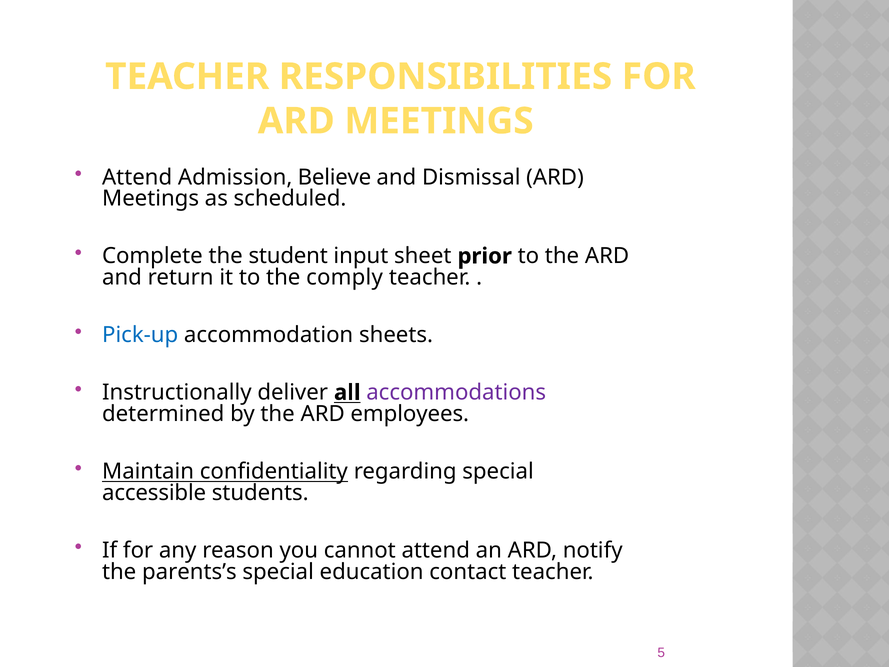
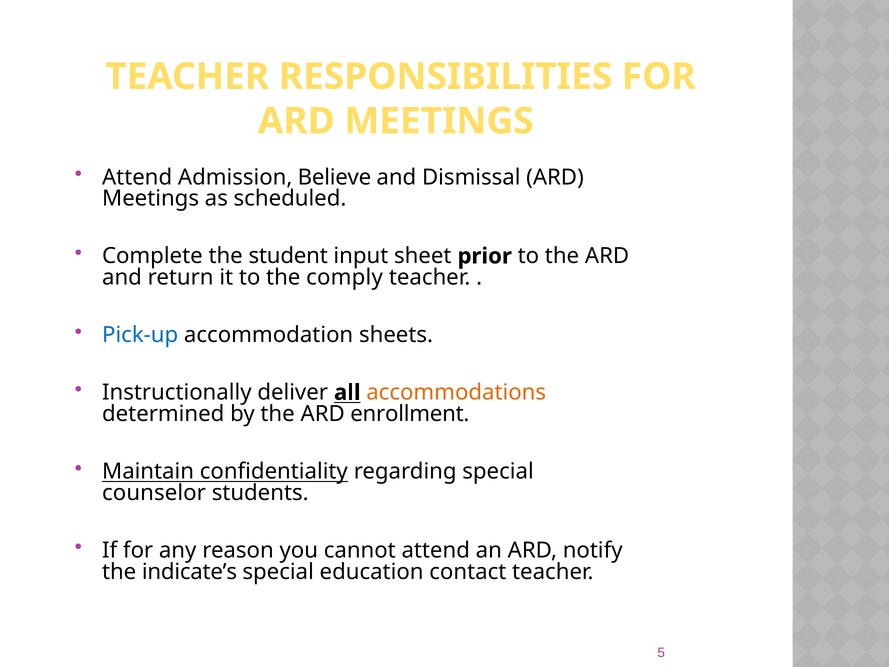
accommodations colour: purple -> orange (456, 392)
employees: employees -> enrollment (410, 414)
accessible: accessible -> counselor (154, 493)
parents’s: parents’s -> indicate’s (189, 571)
